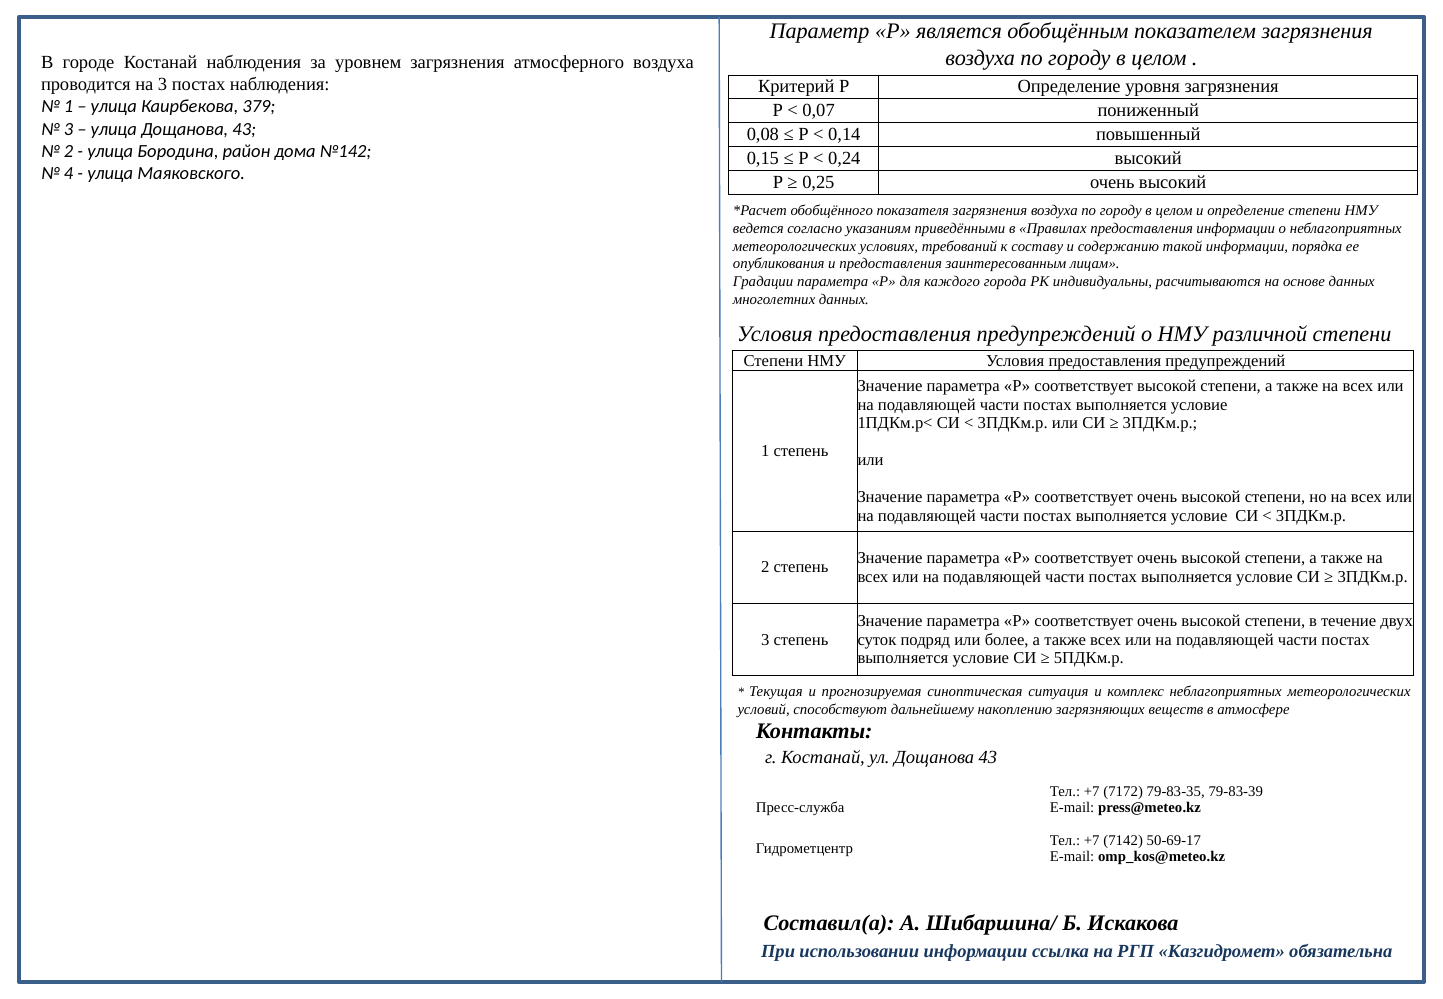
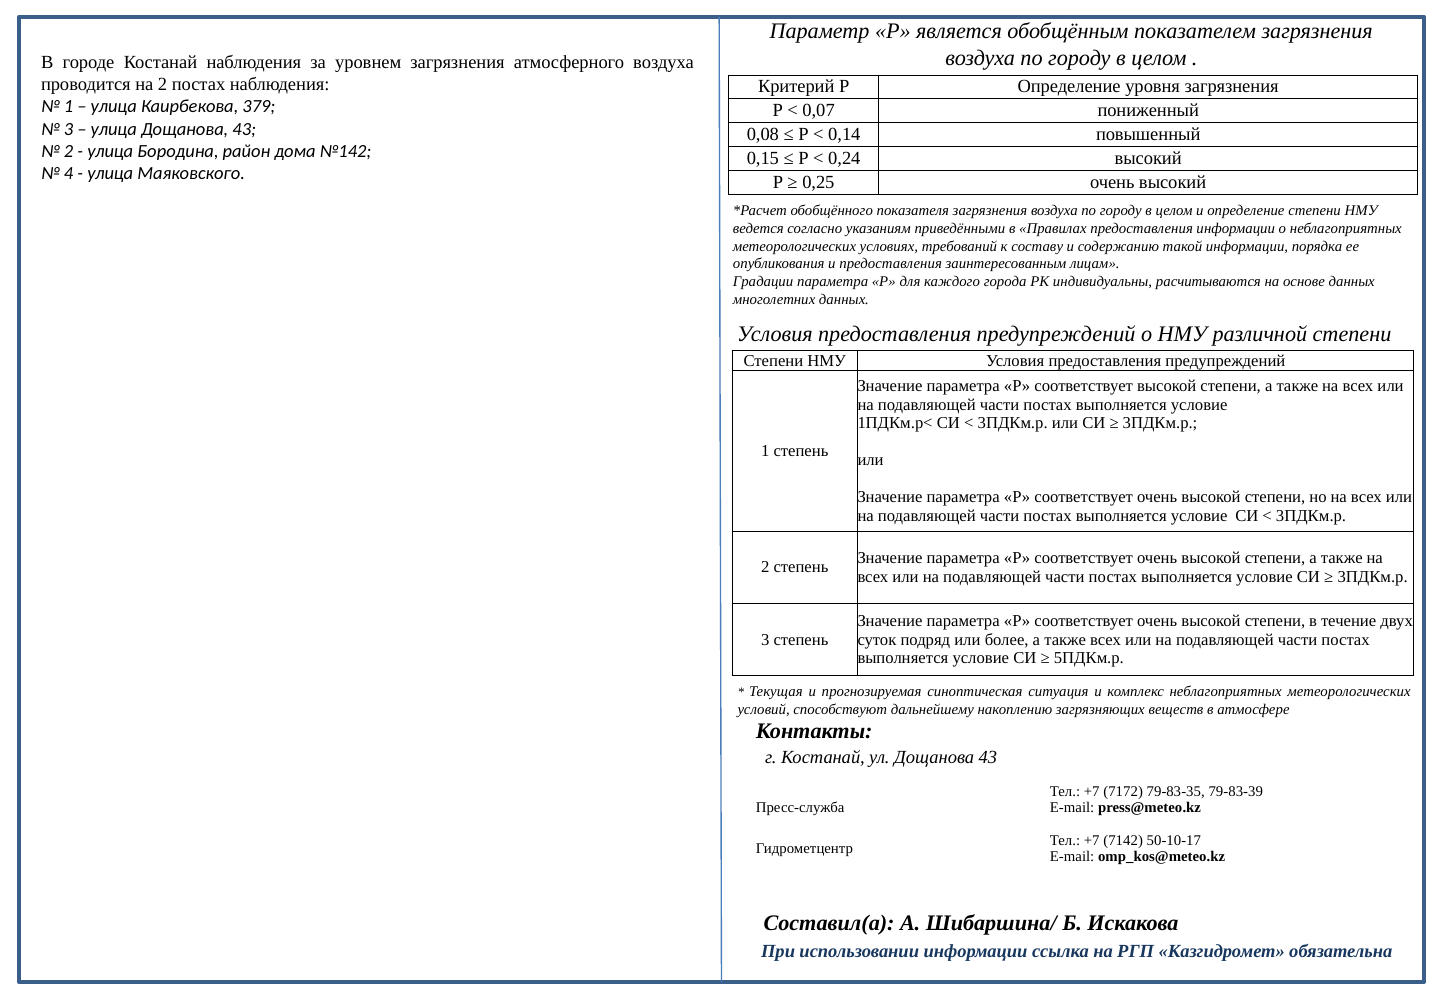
на 3: 3 -> 2 (163, 85)
50-69-17: 50-69-17 -> 50-10-17 (1174, 841)
